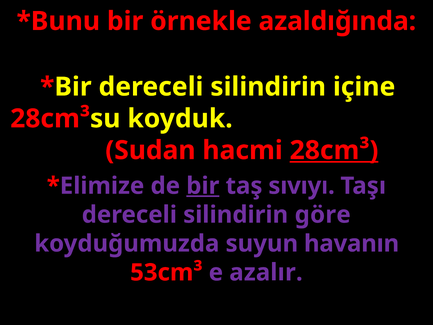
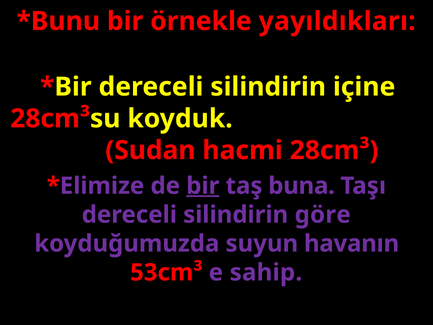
azaldığında: azaldığında -> yayıldıkları (337, 21)
28cm³ underline: present -> none (334, 150)
sıvıyı: sıvıyı -> buna (302, 186)
azalır: azalır -> sahip (266, 272)
